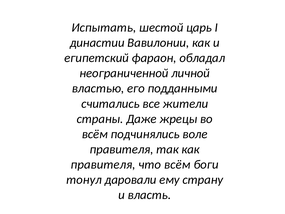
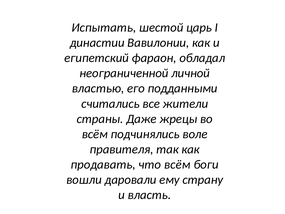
правителя: правителя -> продавать (103, 164)
тонул: тонул -> вошли (84, 180)
